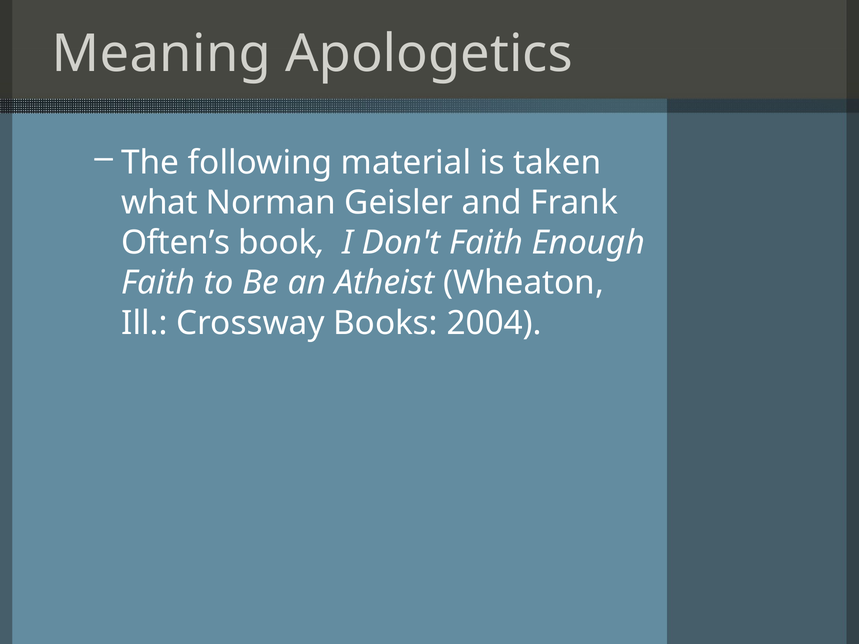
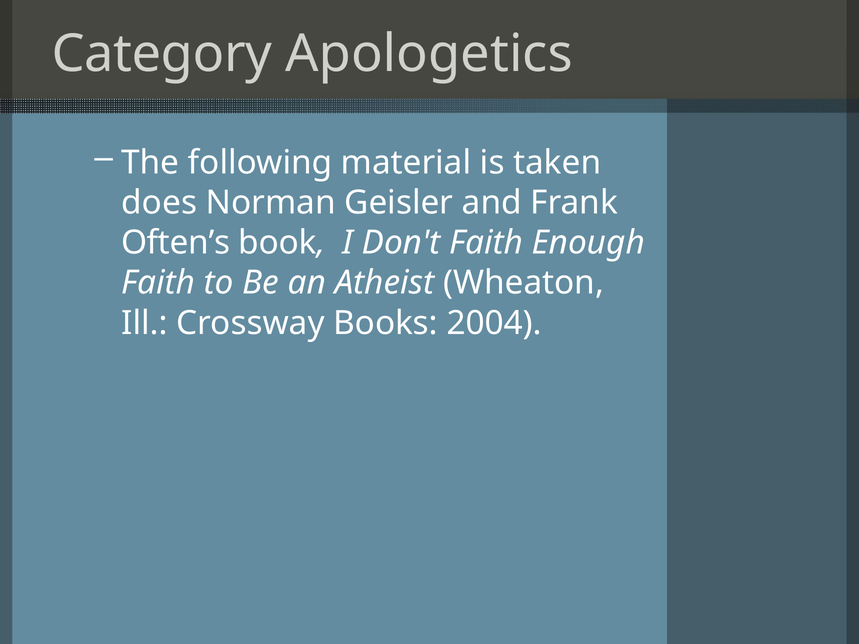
Meaning: Meaning -> Category (162, 54)
what: what -> does (159, 203)
